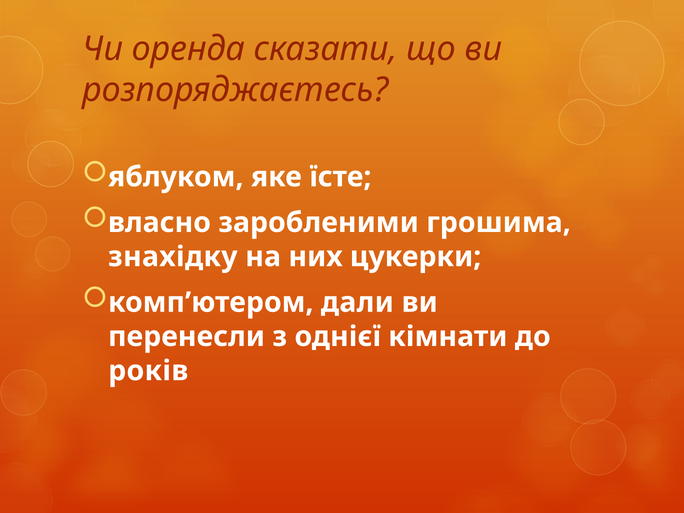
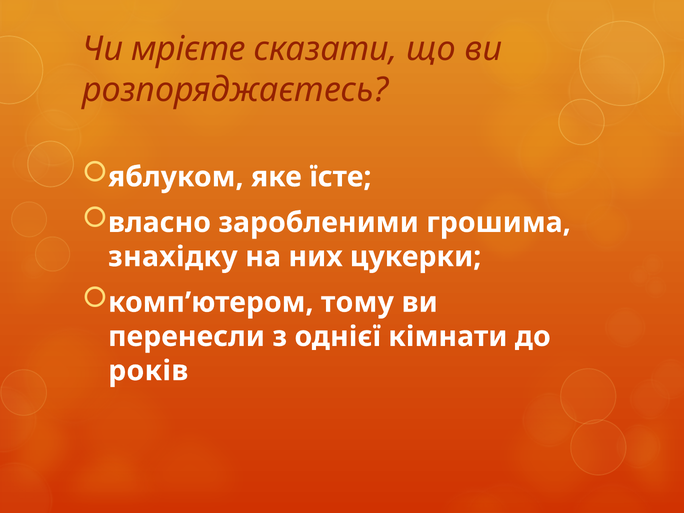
оренда: оренда -> мрієте (189, 49)
дали: дали -> тому (357, 302)
